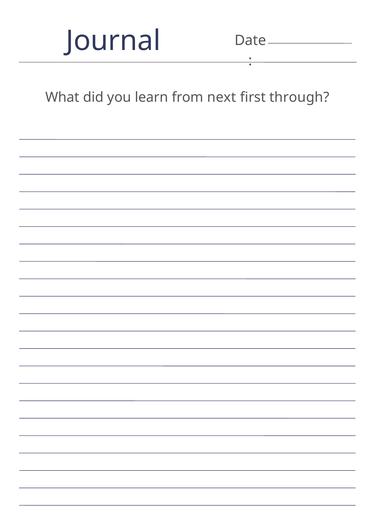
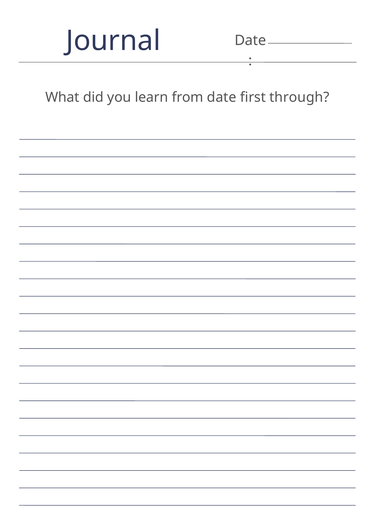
from next: next -> date (222, 97)
